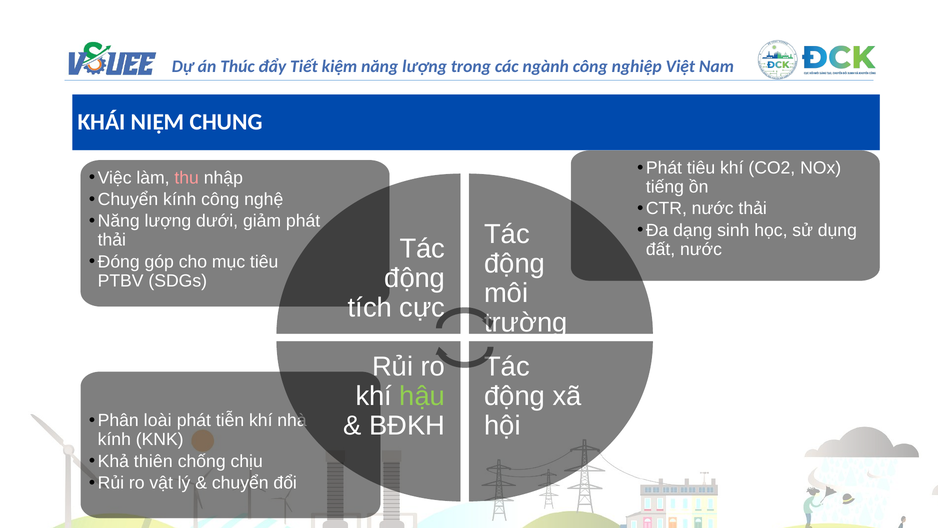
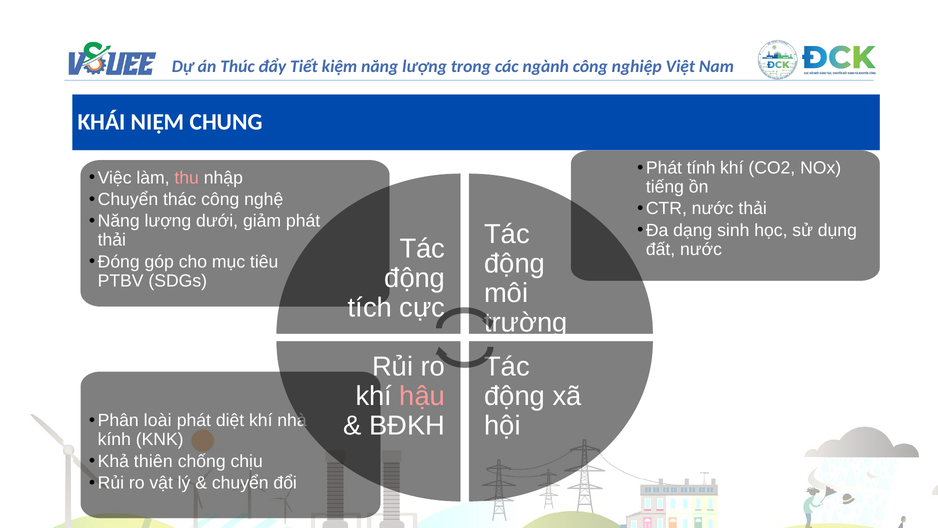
Phát tiêu: tiêu -> tính (701, 168)
Chuyển kính: kính -> thác (180, 199)
hậu colour: light green -> pink (422, 396)
tiễn: tiễn -> diệt (230, 420)
